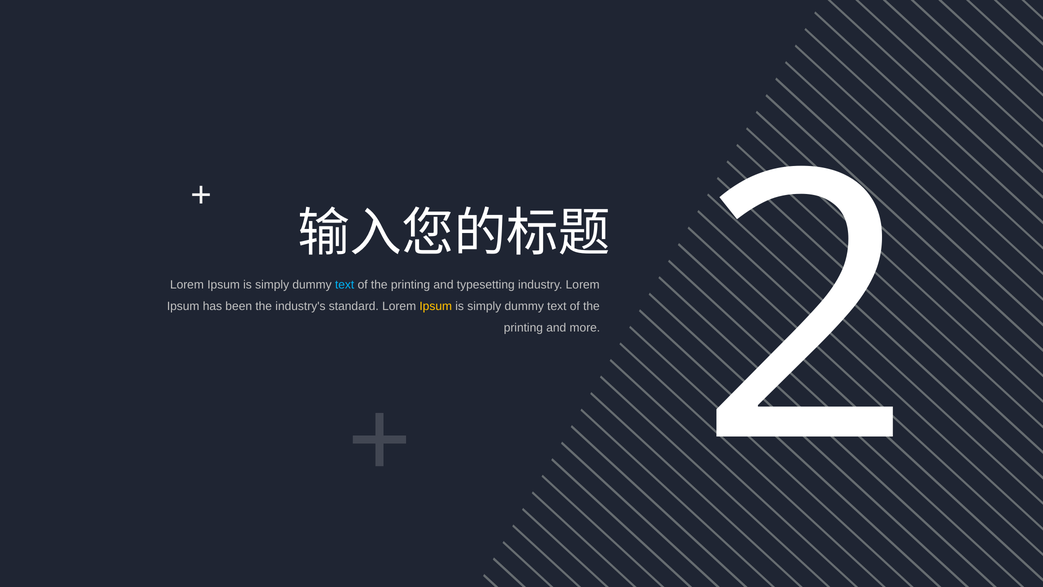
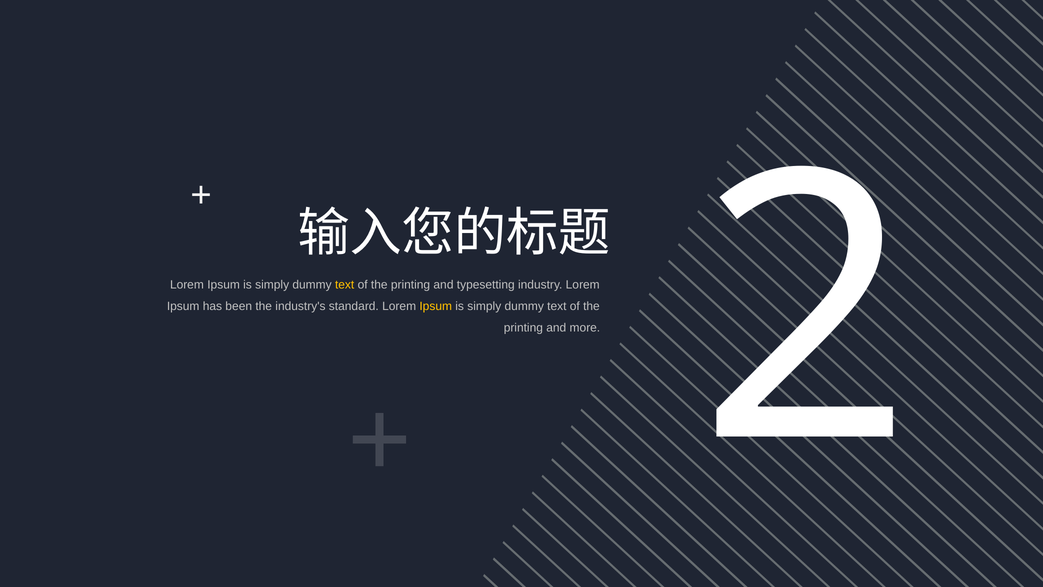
text colour: light blue -> yellow (345, 285)
